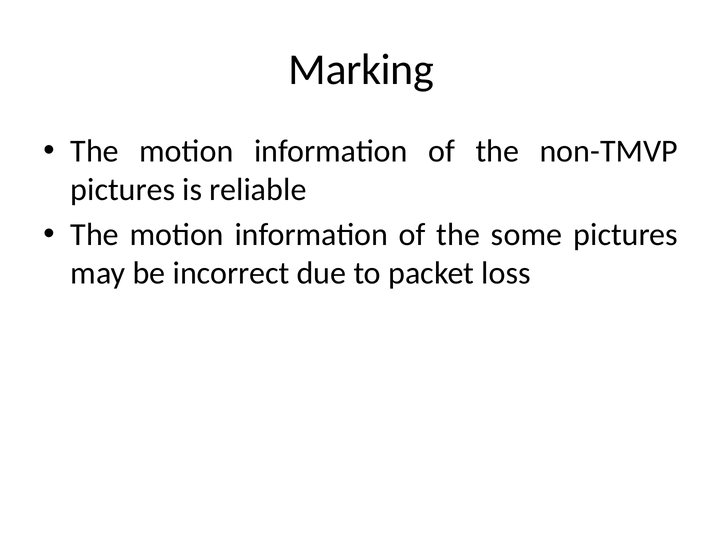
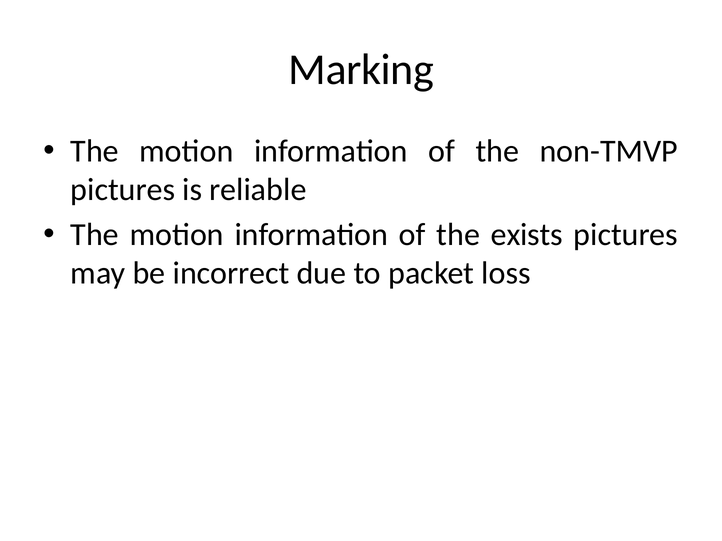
some: some -> exists (527, 235)
